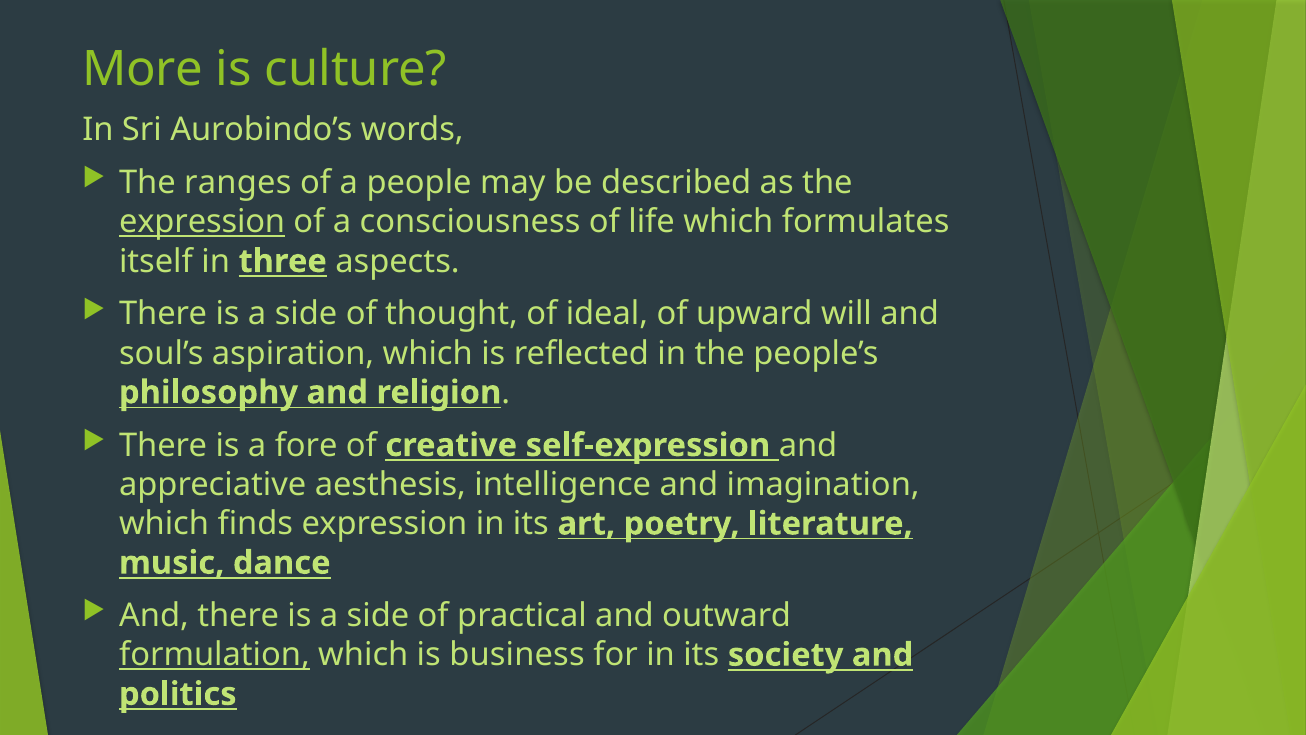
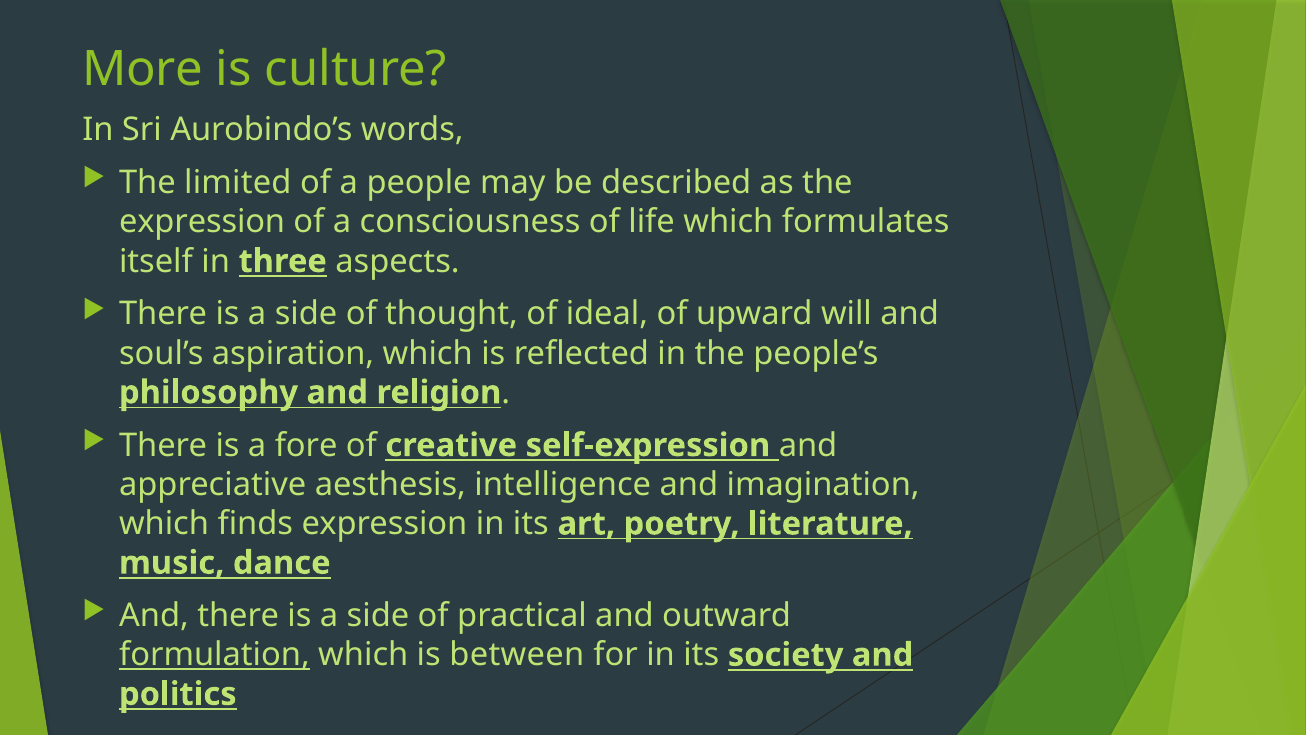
ranges: ranges -> limited (238, 183)
expression underline: present -> none (202, 222)
business: business -> between (517, 655)
